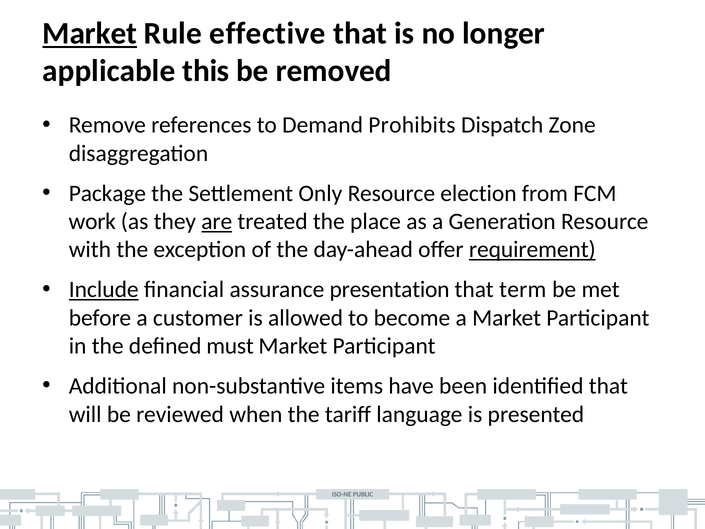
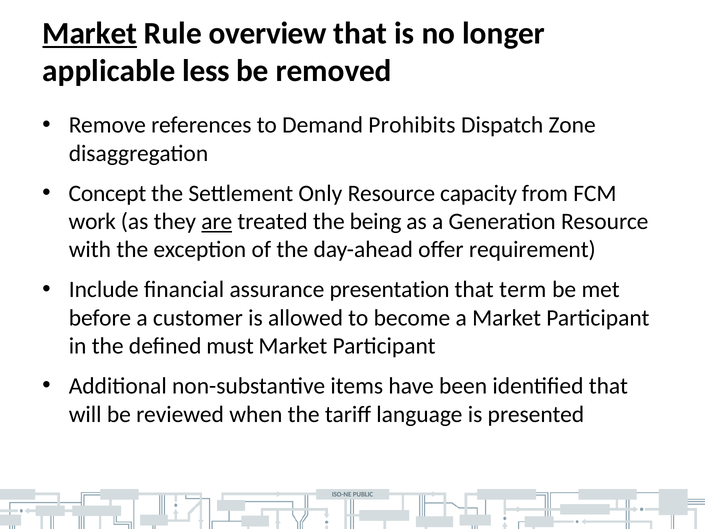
effective: effective -> overview (268, 33)
this: this -> less (206, 71)
Package: Package -> Concept (107, 193)
election: election -> capacity (479, 193)
place: place -> being (376, 221)
requirement underline: present -> none (532, 250)
Include underline: present -> none (104, 290)
